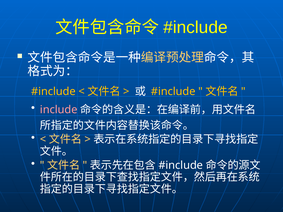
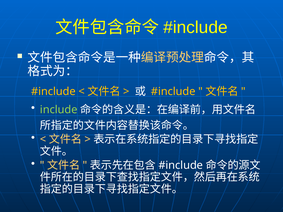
include colour: pink -> light green (59, 110)
